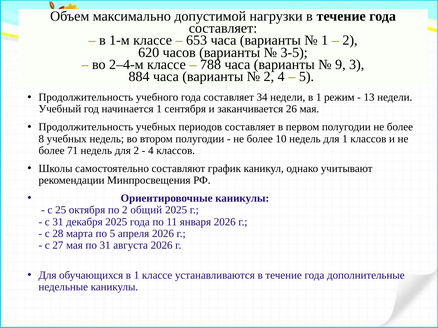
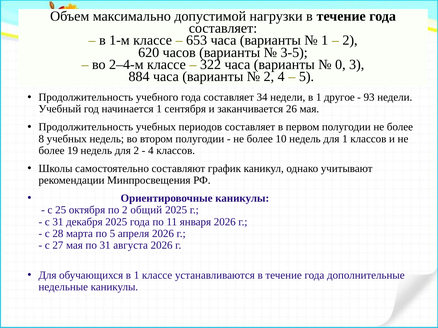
788: 788 -> 322 (211, 65)
9: 9 -> 0 (340, 65)
режим: режим -> другое (339, 97)
13: 13 -> 93 (369, 97)
71: 71 -> 19 (73, 151)
